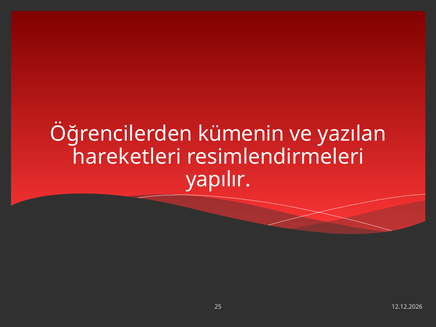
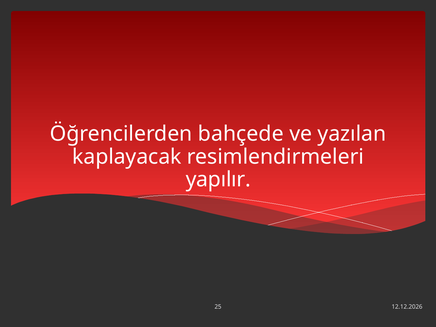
kümenin: kümenin -> bahçede (241, 134)
hareketleri: hareketleri -> kaplayacak (127, 157)
